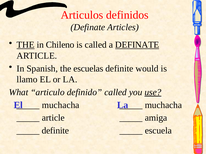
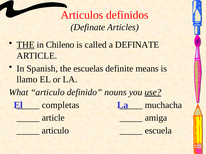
DEFINATE underline: present -> none (137, 45)
would: would -> means (147, 69)
definido called: called -> nouns (116, 93)
muchacha: muchacha -> completas (61, 105)
definite: definite -> articulo (55, 131)
